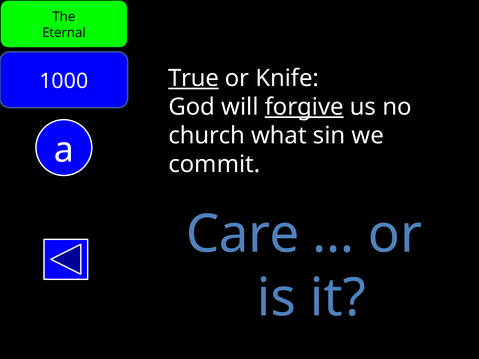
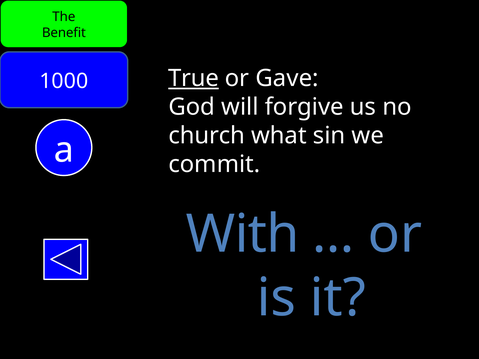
Eternal: Eternal -> Benefit (64, 33)
Knife: Knife -> Gave (287, 78)
forgive underline: present -> none (304, 107)
Care: Care -> With (243, 234)
